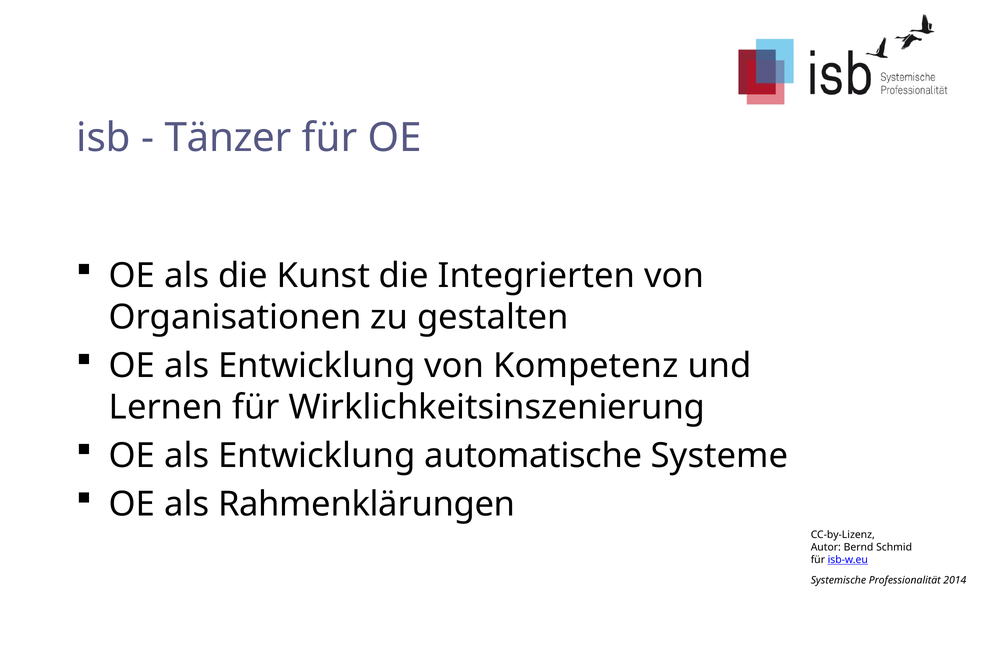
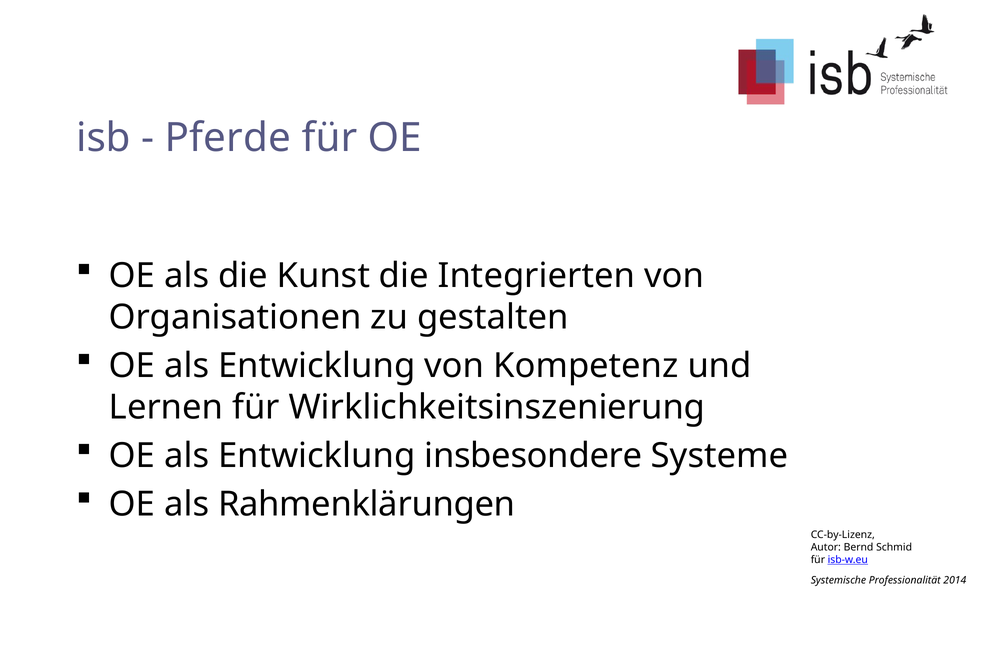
Tänzer: Tänzer -> Pferde (228, 138)
automatische: automatische -> insbesondere (533, 456)
